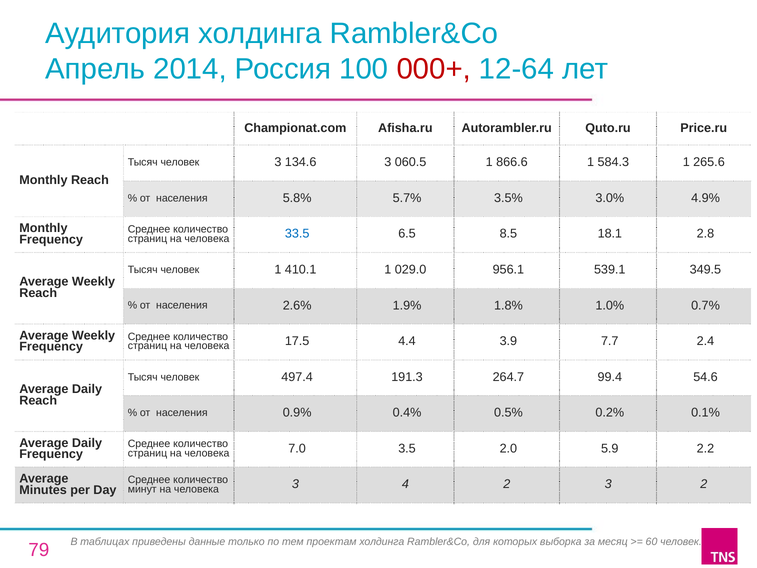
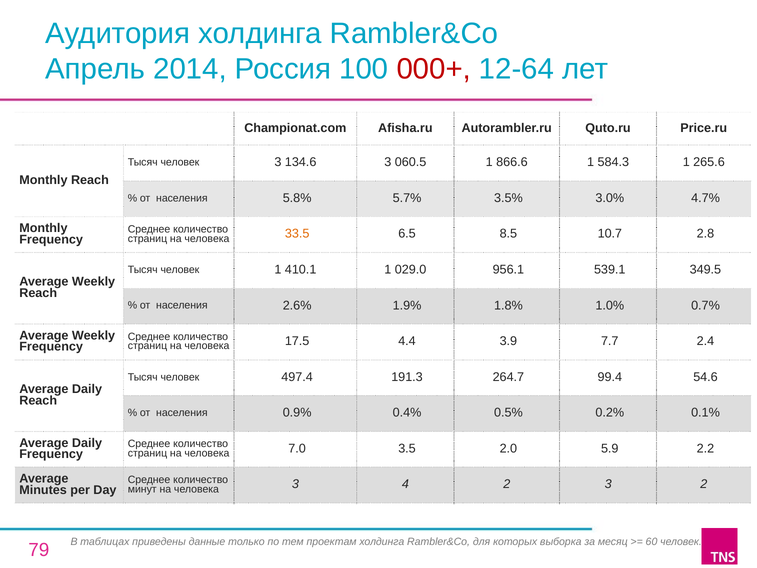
4.9%: 4.9% -> 4.7% (706, 198)
33.5 colour: blue -> orange (297, 234)
18.1: 18.1 -> 10.7 (610, 234)
